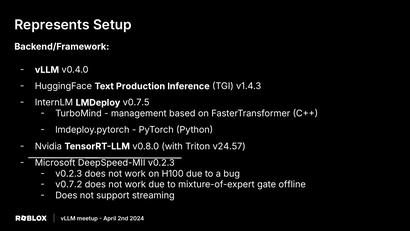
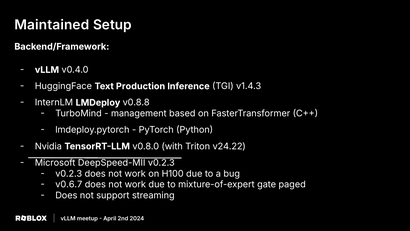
Represents: Represents -> Maintained (52, 25)
v0.7.5: v0.7.5 -> v0.8.8 (136, 102)
v24.57: v24.57 -> v24.22 (229, 146)
v0.7.2: v0.7.2 -> v0.6.7 (69, 184)
offline: offline -> paged (292, 184)
